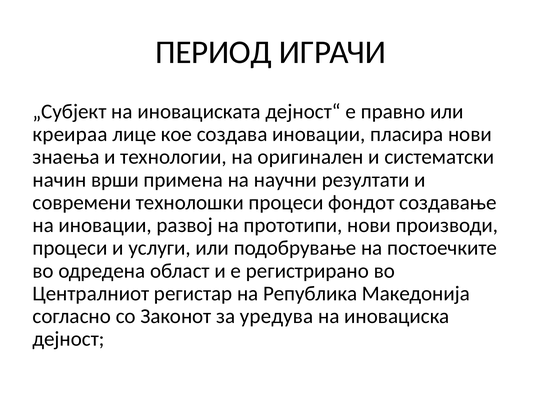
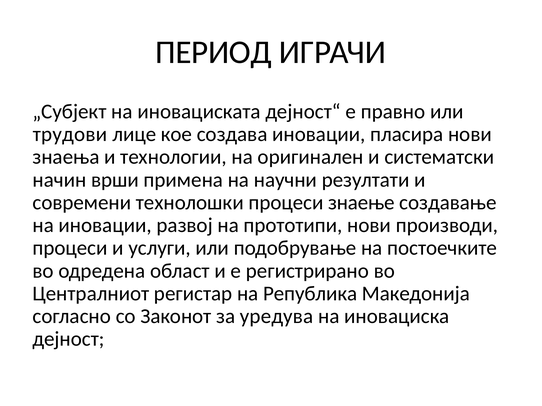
креираа: креираа -> трудови (70, 134)
фондот: фондот -> знаење (361, 203)
